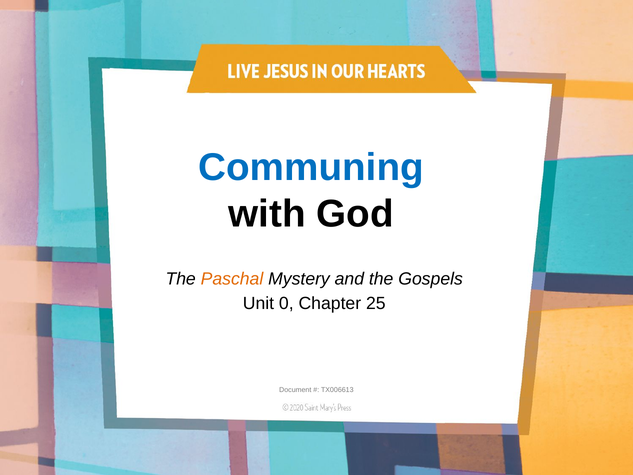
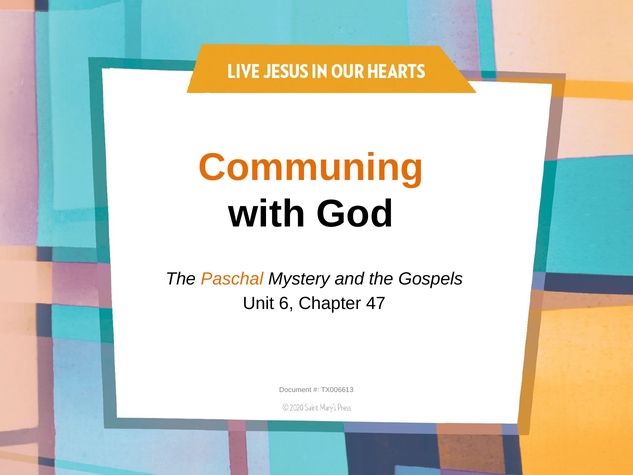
Communing colour: blue -> orange (311, 168)
0: 0 -> 6 (286, 303)
25: 25 -> 47 (376, 303)
